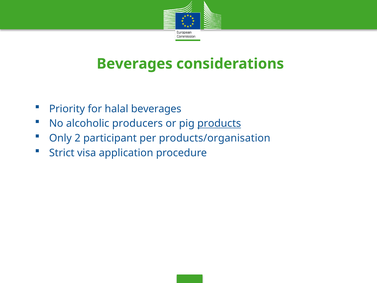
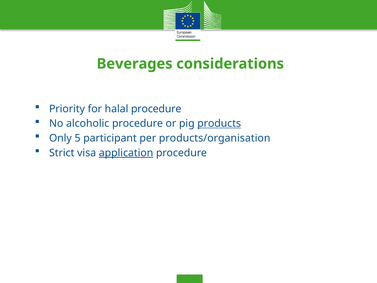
halal beverages: beverages -> procedure (156, 109)
alcoholic producers: producers -> procedure (138, 123)
2: 2 -> 5 (78, 138)
application underline: none -> present (126, 153)
